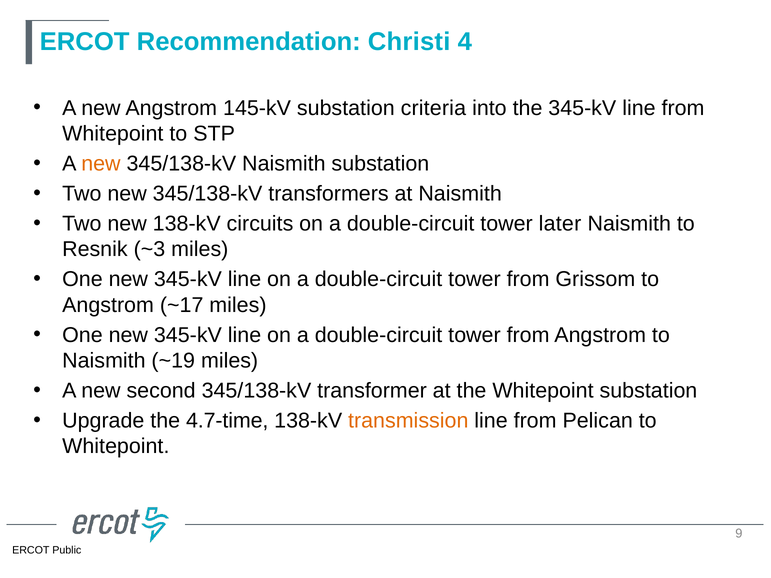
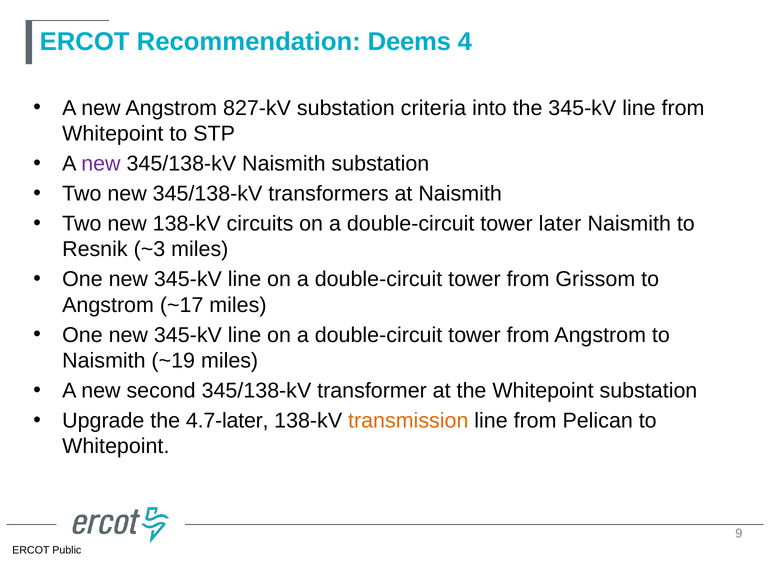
Christi: Christi -> Deems (409, 42)
145-kV: 145-kV -> 827-kV (257, 108)
new colour: orange -> purple (101, 164)
4.7-time: 4.7-time -> 4.7-later (227, 421)
